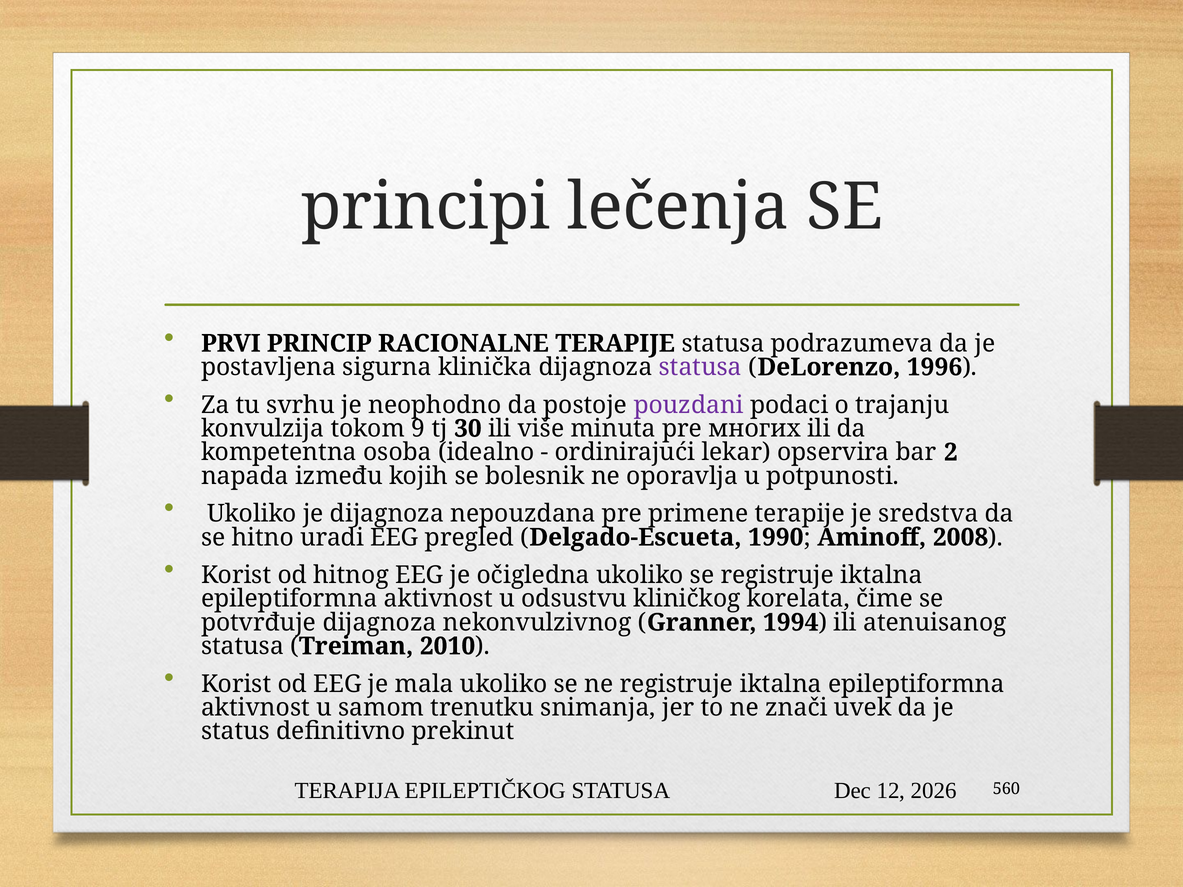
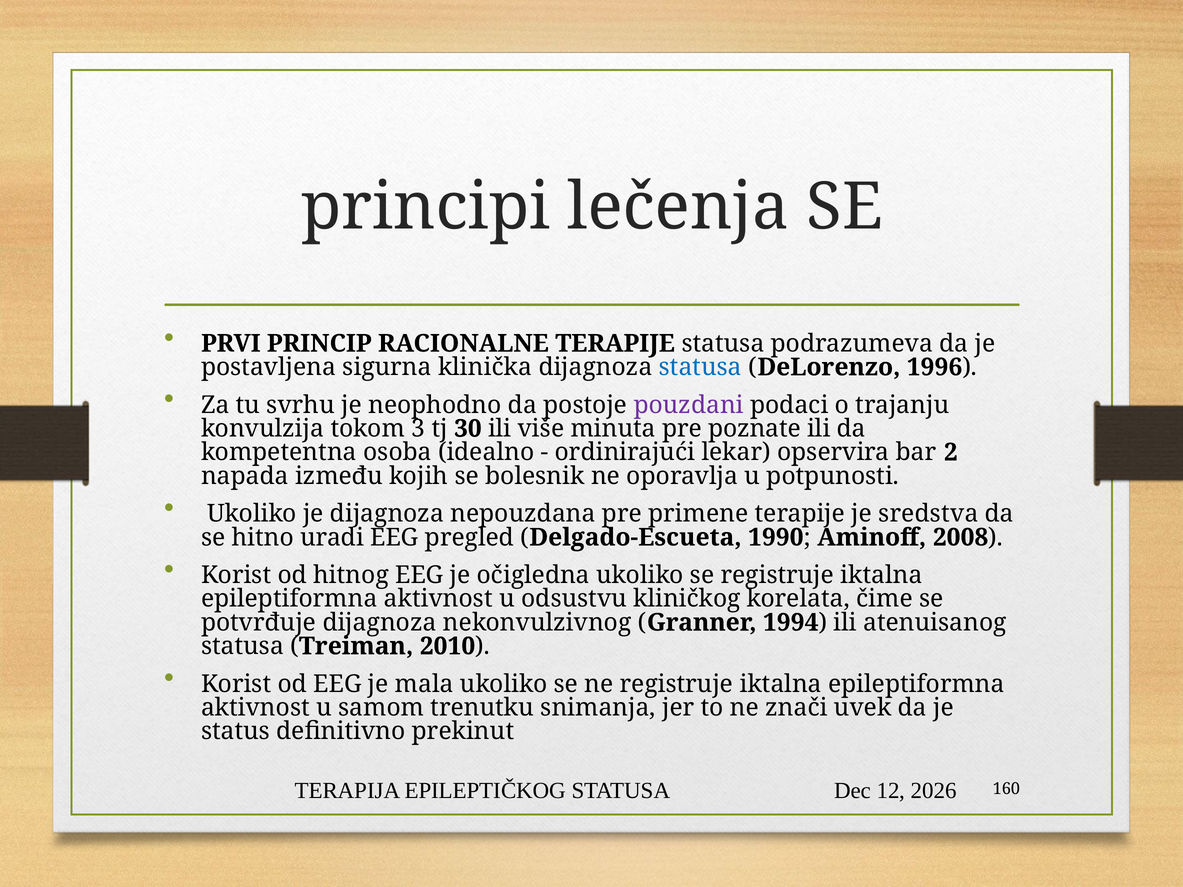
statusa colour: purple -> blue (700, 367)
9: 9 -> 3 (418, 429)
многих: многих -> poznate (755, 429)
560: 560 -> 160 (1006, 789)
